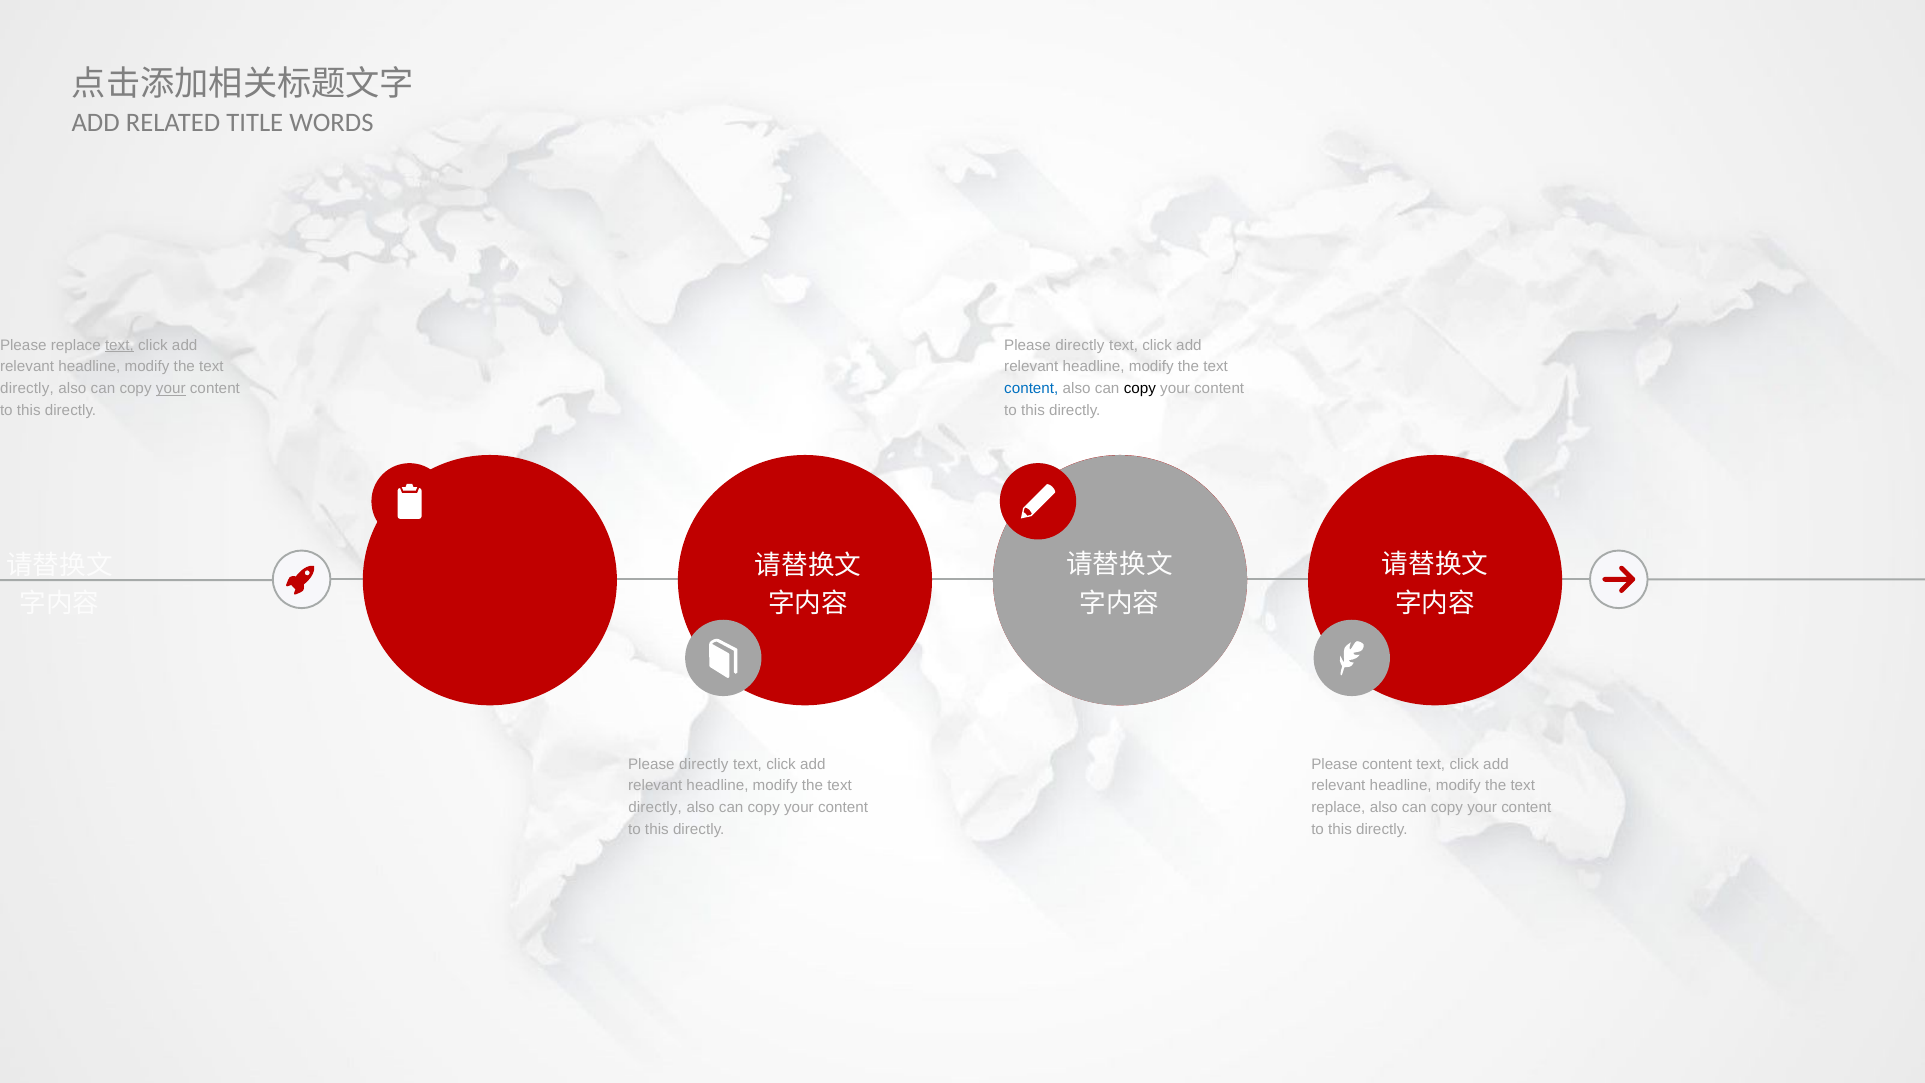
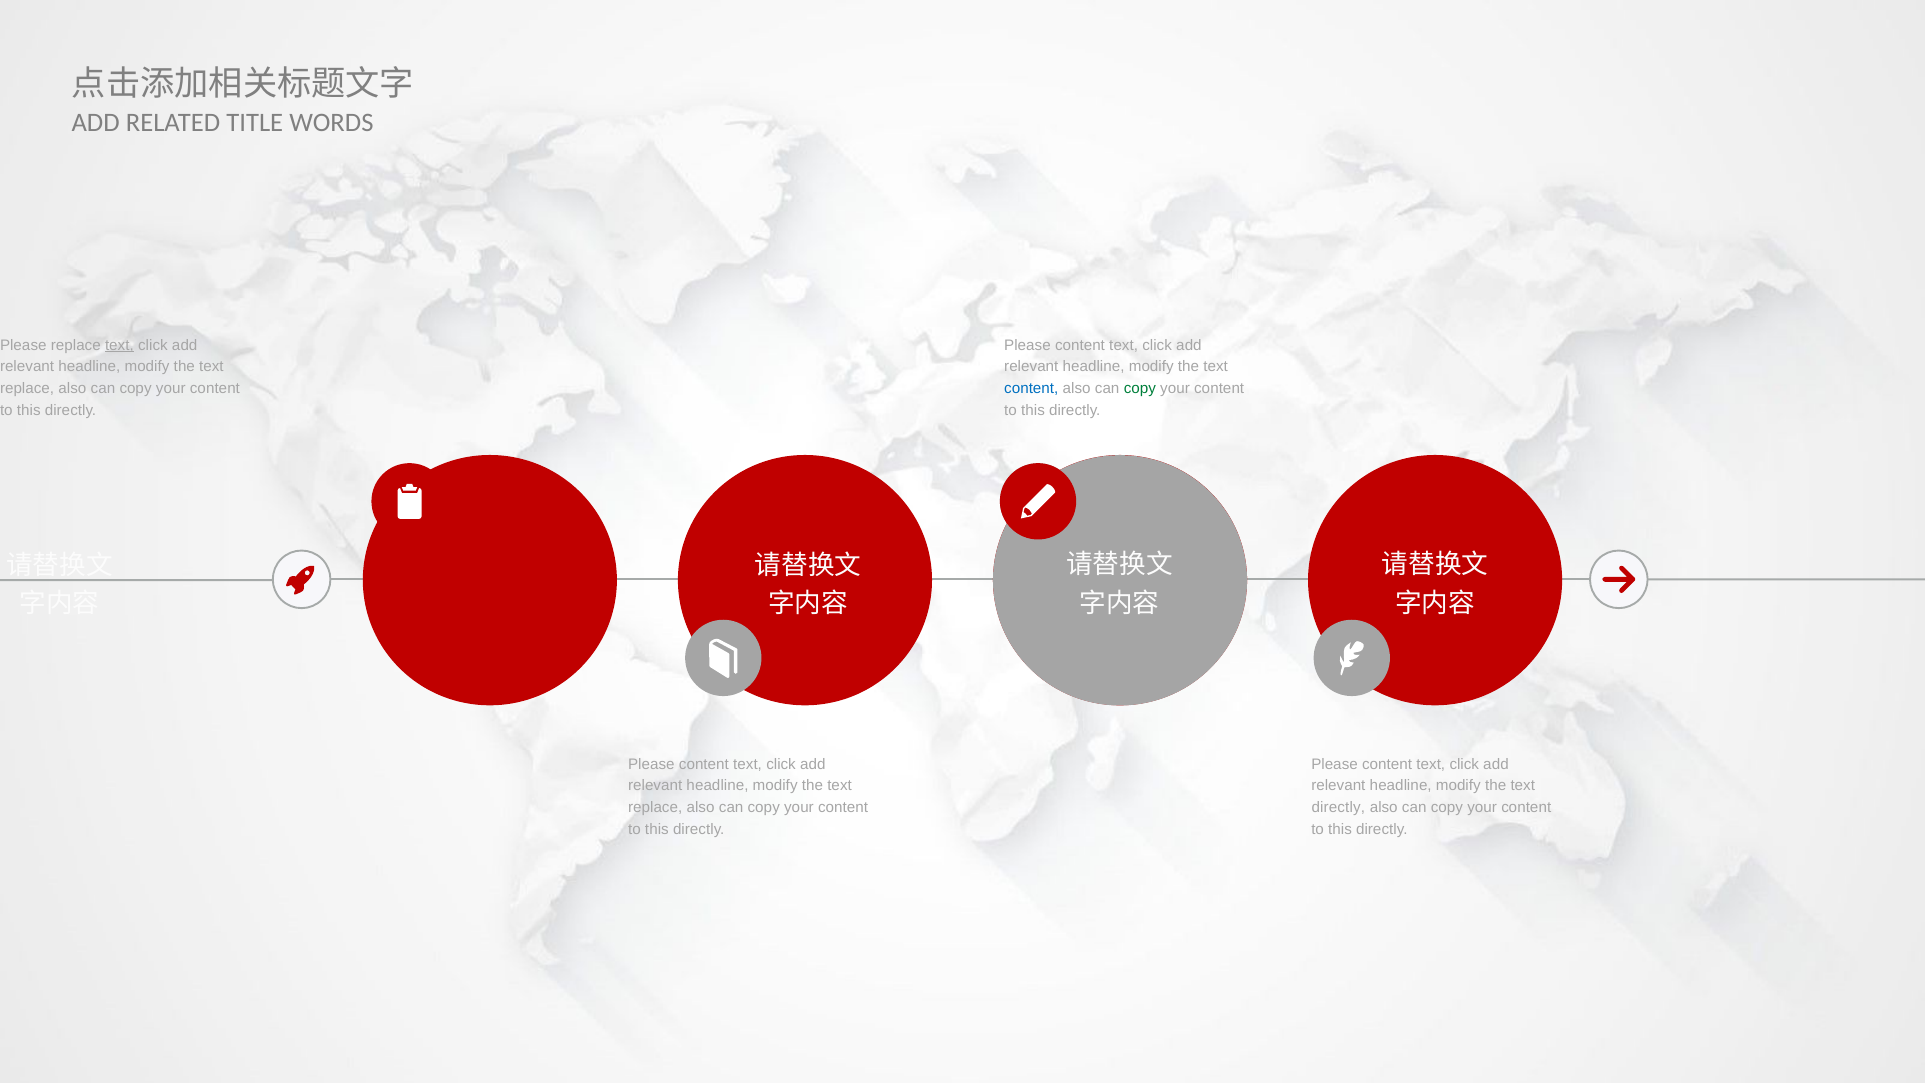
directly: directly -> content (1080, 345)
directly: directly -> replace (27, 389)
your underline: present -> none (171, 389)
copy colour: black -> green (1140, 389)
directly: directly -> content (704, 764)
directly: directly -> replace (655, 808)
replace: replace -> directly (1338, 808)
